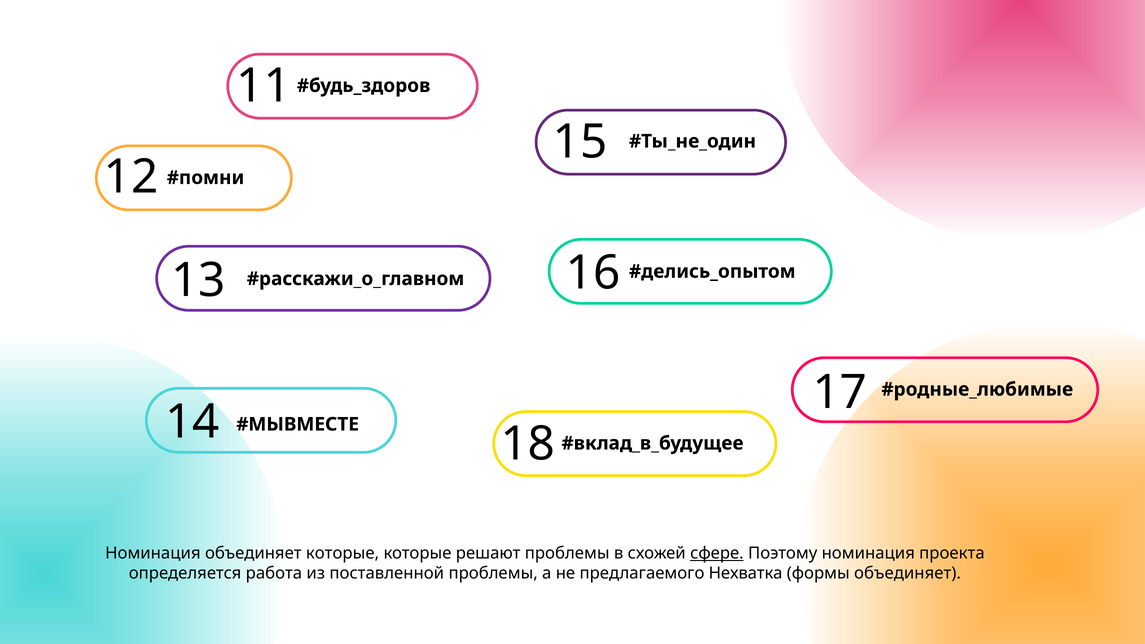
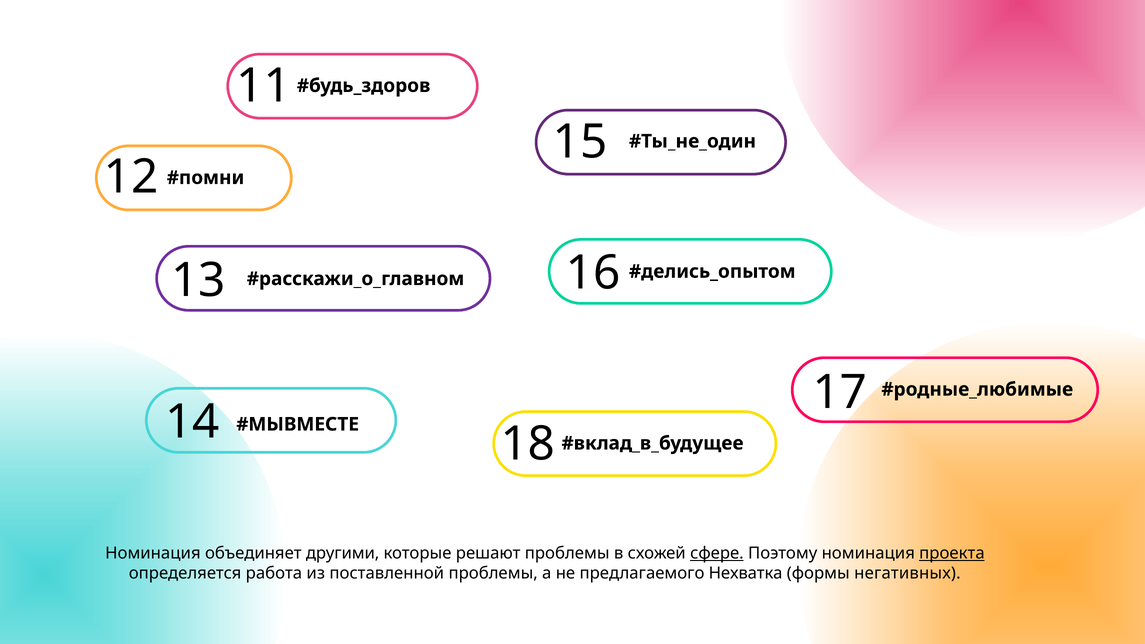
объединяет которые: которые -> другими (343, 553)
проекта underline: none -> present (952, 553)
формы объединяет: объединяет -> негативных (907, 574)
